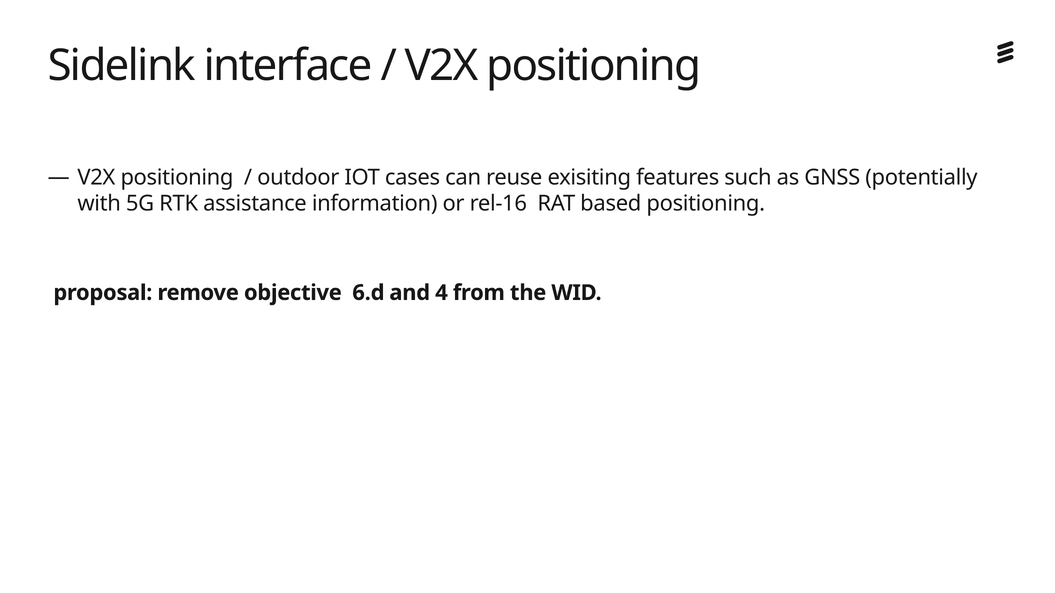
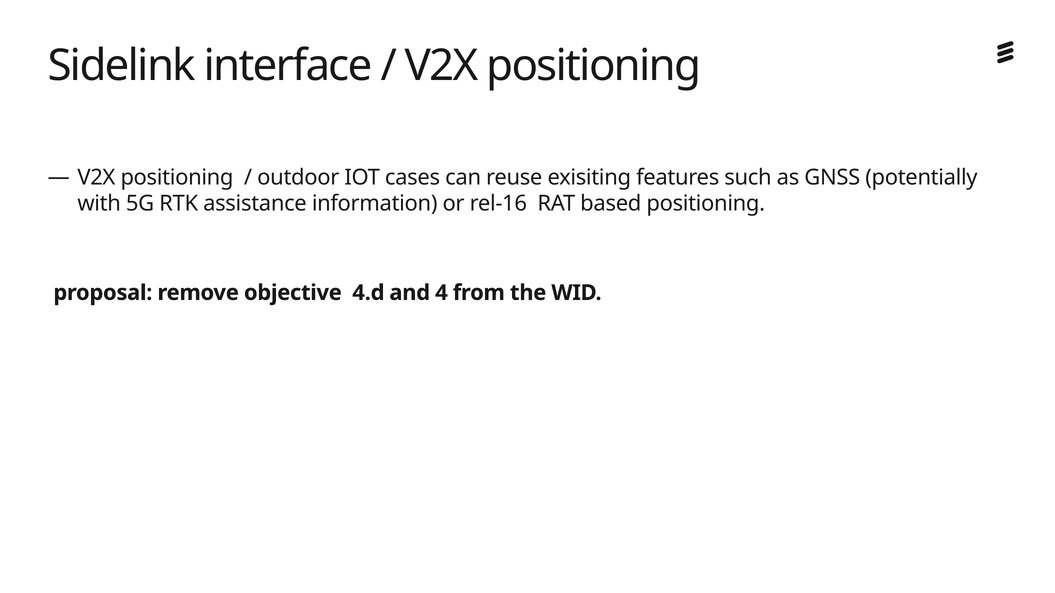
6.d: 6.d -> 4.d (368, 293)
